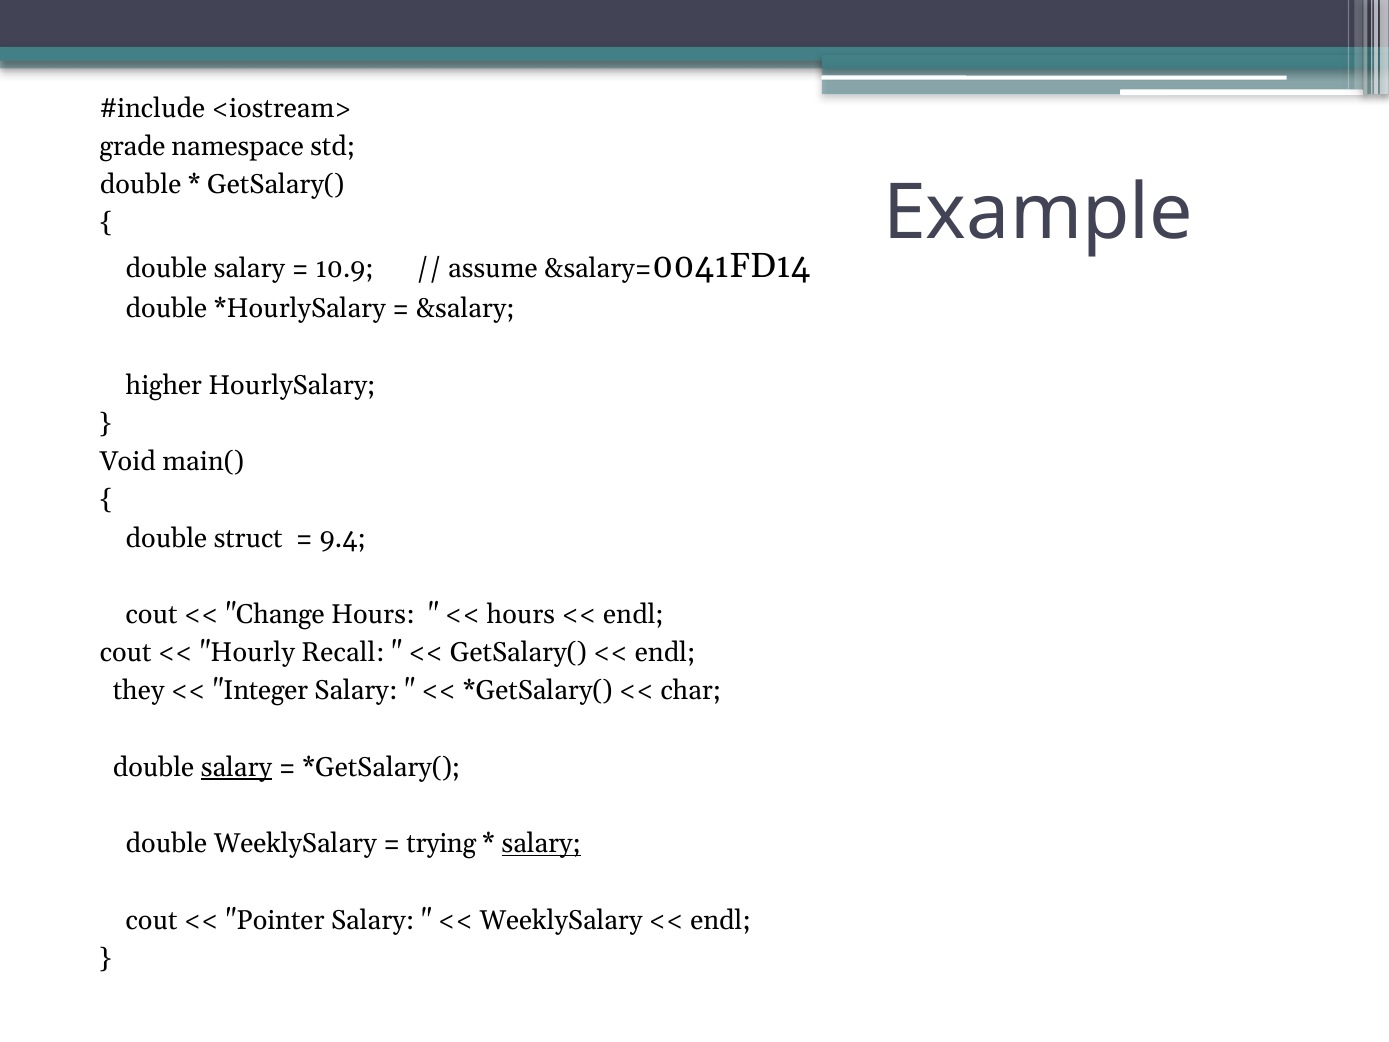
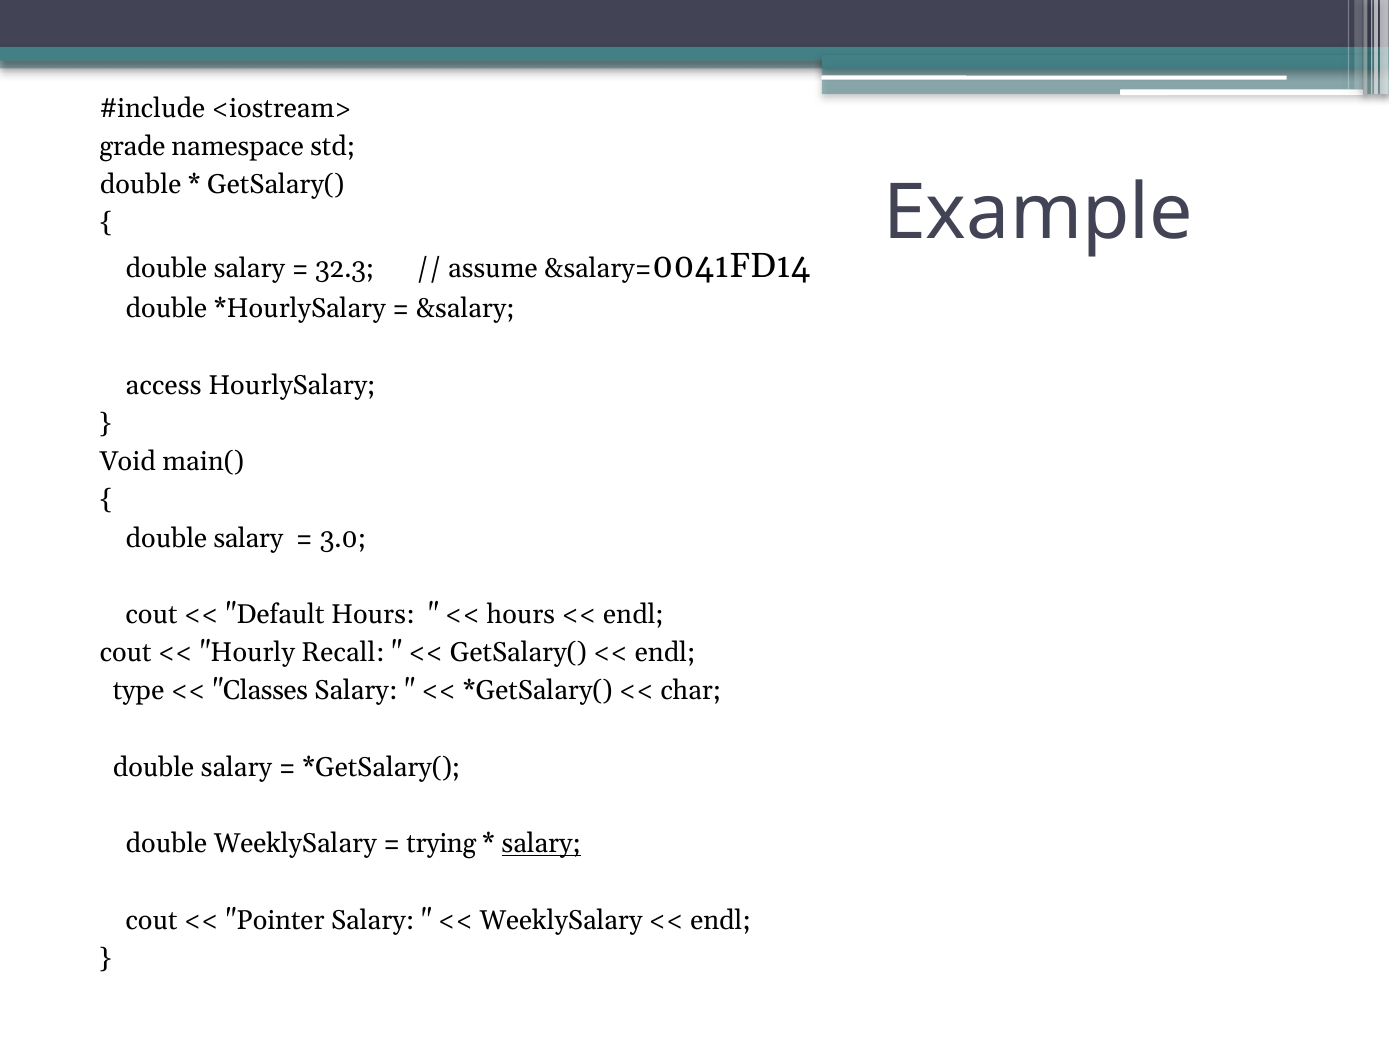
10.9: 10.9 -> 32.3 (345, 269)
higher: higher -> access (164, 385)
struct: struct -> salary (248, 538)
9.4: 9.4 -> 3.0 (343, 538)
Change: Change -> Default (275, 614)
they: they -> type (139, 691)
Integer: Integer -> Classes (260, 691)
salary underline: present -> none (236, 767)
